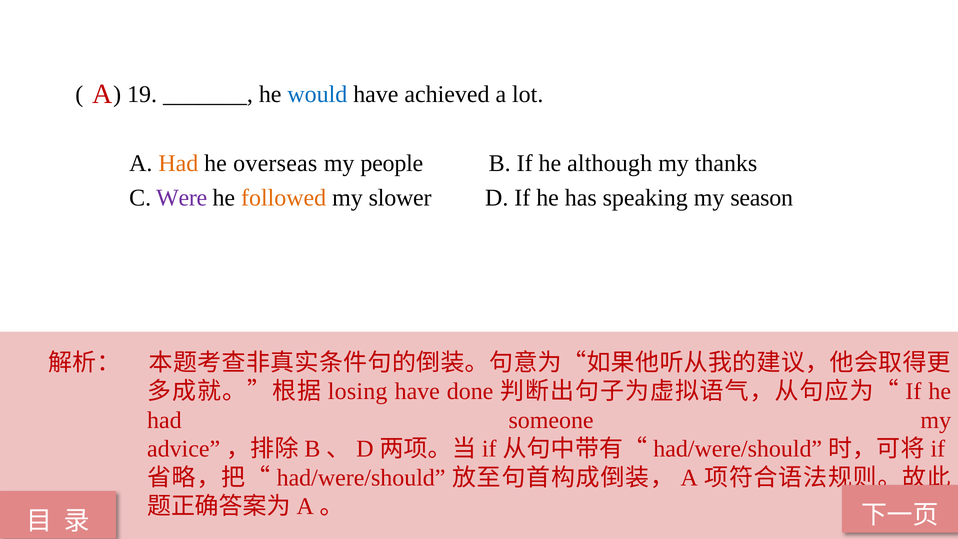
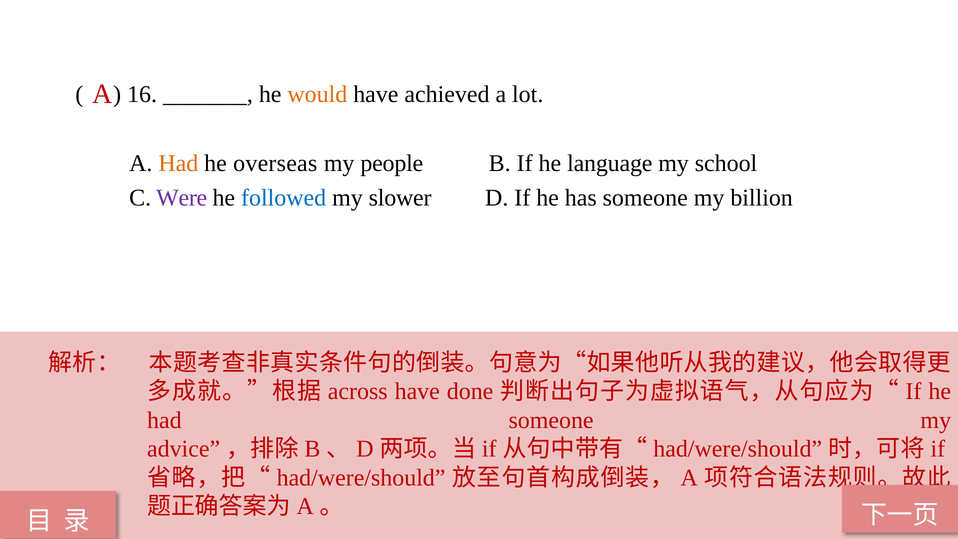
19: 19 -> 16 (142, 95)
would colour: blue -> orange (317, 95)
although: although -> language (610, 163)
thanks: thanks -> school (726, 163)
followed colour: orange -> blue (284, 198)
has speaking: speaking -> someone (645, 198)
season: season -> billion (762, 198)
losing: losing -> across (358, 391)
